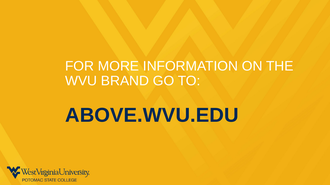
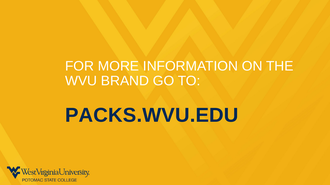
ABOVE.WVU.EDU: ABOVE.WVU.EDU -> PACKS.WVU.EDU (152, 116)
